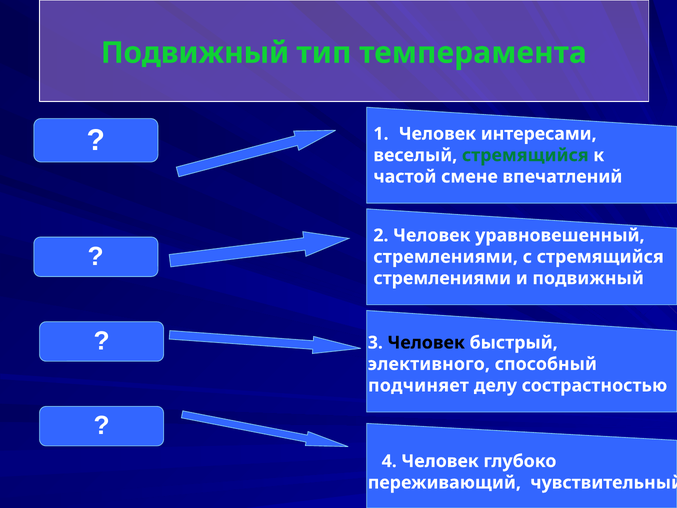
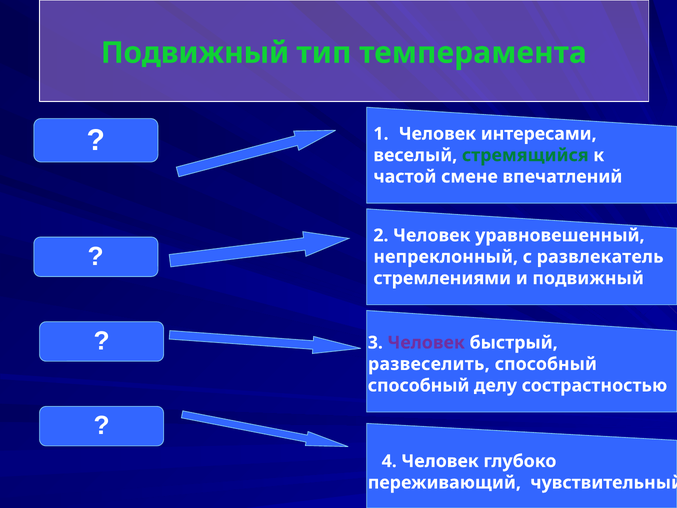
стремлениями: стремлениями -> непреклонный (446, 257)
с стремящийся: стремящийся -> развлекатель (600, 257)
Человек colour: black -> purple (426, 342)
элективного: элективного -> развеселить (429, 364)
подчиняет: подчиняет -> способный (419, 385)
